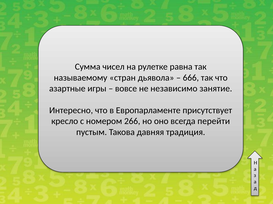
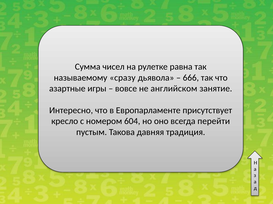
стран: стран -> сразу (123, 78)
независимо: независимо -> английском (174, 89)
266: 266 -> 604 (132, 122)
